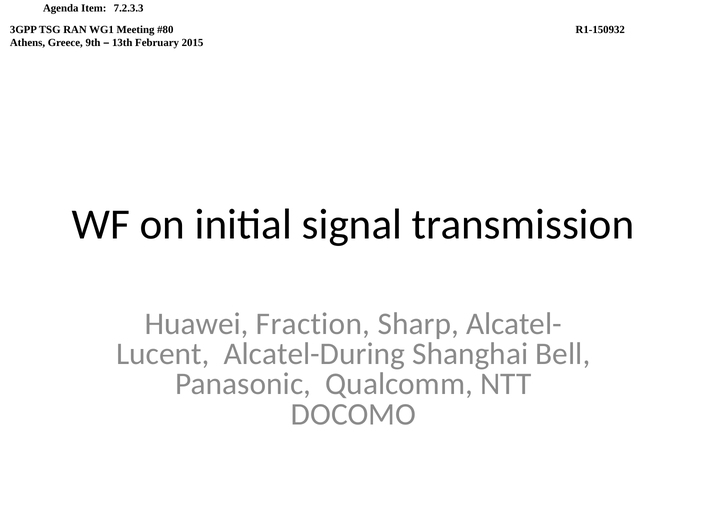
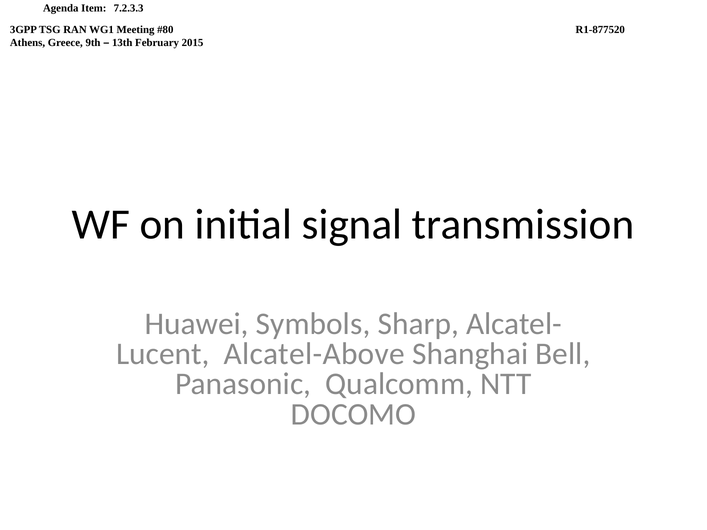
R1-150932: R1-150932 -> R1-877520 (600, 30)
Fraction: Fraction -> Symbols (313, 324)
Alcatel-During: Alcatel-During -> Alcatel-Above (314, 354)
